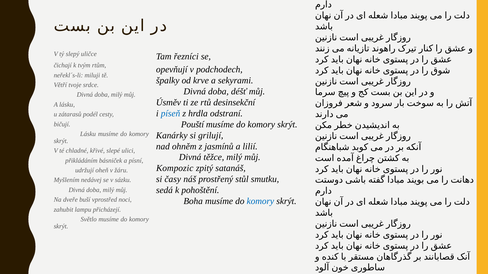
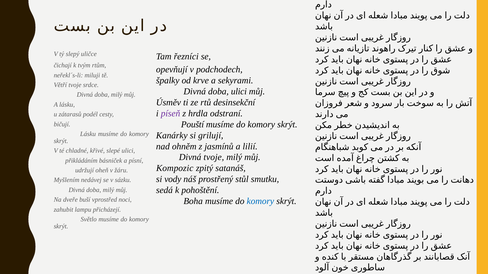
doba déšť: déšť -> ulici (239, 92)
píseň colour: blue -> purple (171, 114)
Divná těžce: těžce -> tvoje (214, 158)
časy: časy -> vody (173, 180)
